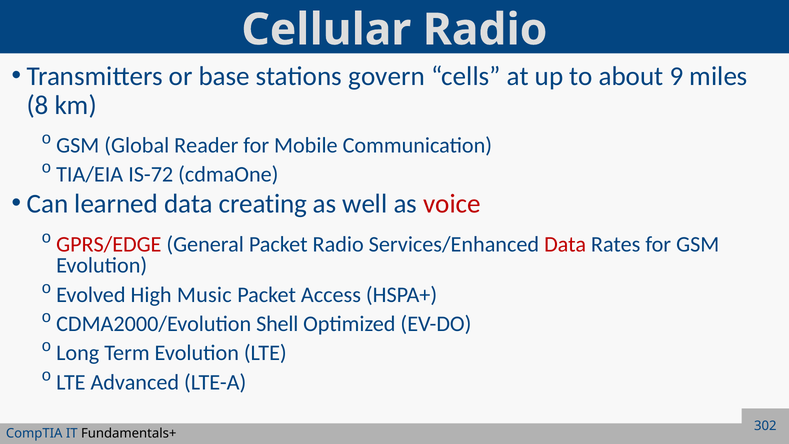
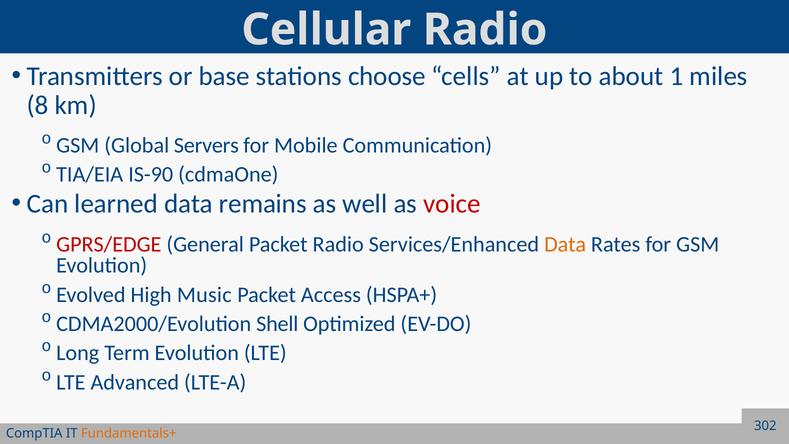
govern: govern -> choose (387, 76)
9: 9 -> 1 (676, 76)
Reader: Reader -> Servers (206, 145)
IS-72: IS-72 -> IS-90 (151, 174)
creating: creating -> remains (263, 204)
Data colour: red -> orange (565, 244)
Fundamentals+ colour: black -> orange (129, 433)
